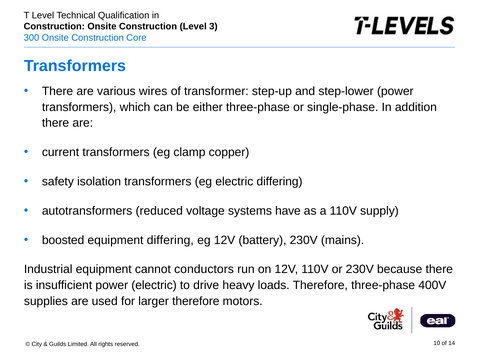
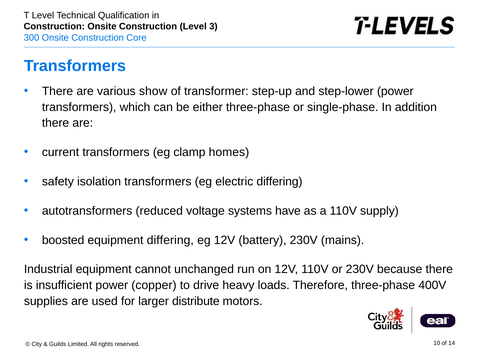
wires: wires -> show (153, 91)
copper: copper -> homes (229, 152)
conductors: conductors -> unchanged (204, 270)
power electric: electric -> copper (154, 286)
larger therefore: therefore -> distribute (196, 301)
